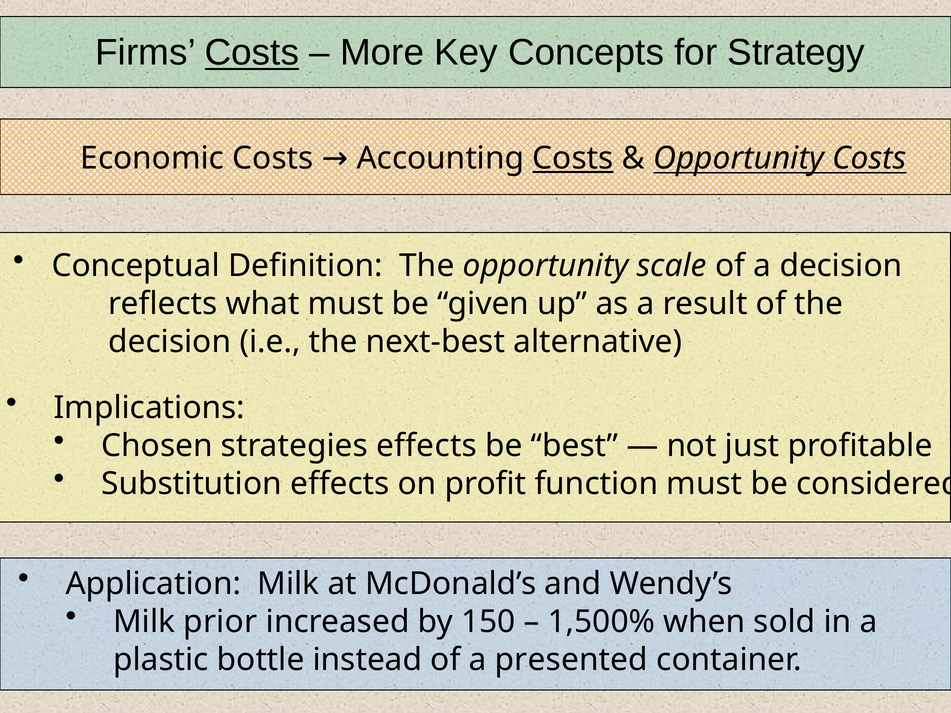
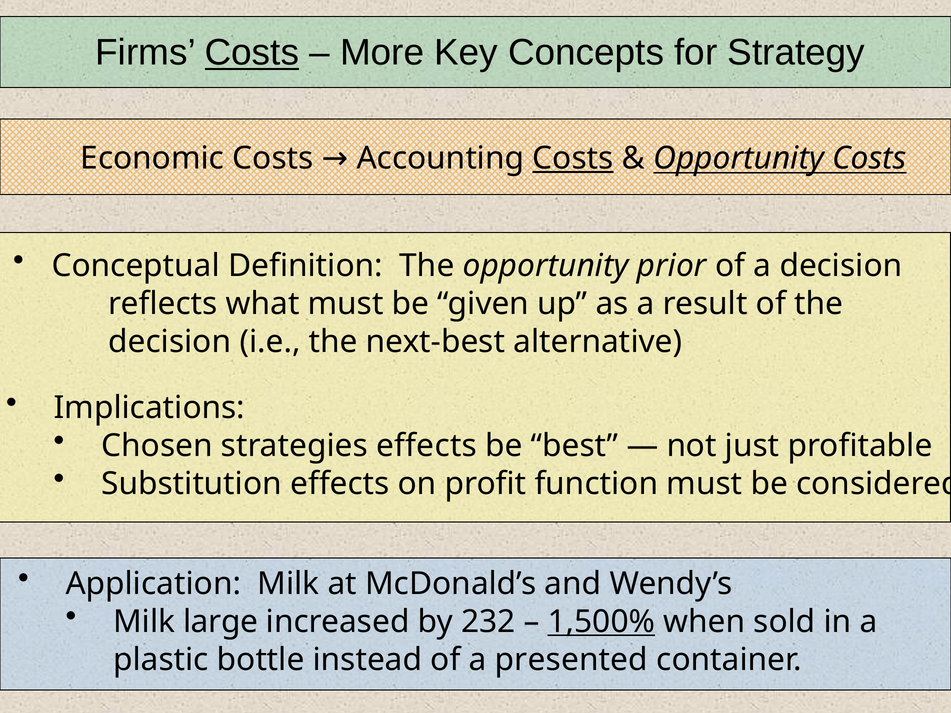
scale: scale -> prior (672, 266)
prior: prior -> large (221, 622)
150: 150 -> 232 (488, 622)
1,500% underline: none -> present (601, 622)
